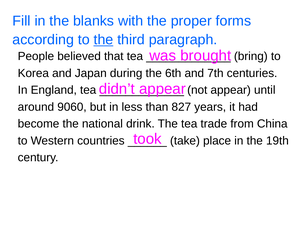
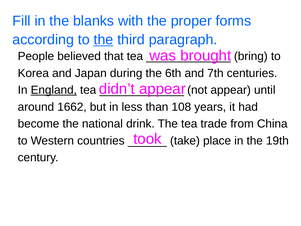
England underline: none -> present (54, 90)
9060: 9060 -> 1662 (72, 107)
827: 827 -> 108 (181, 107)
